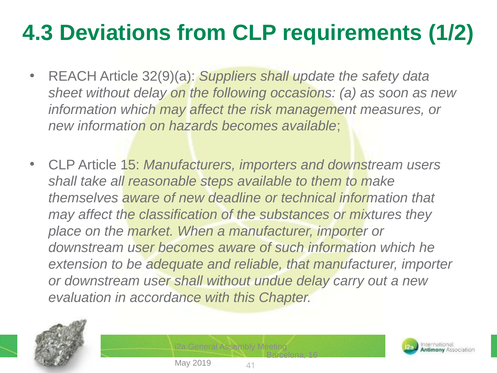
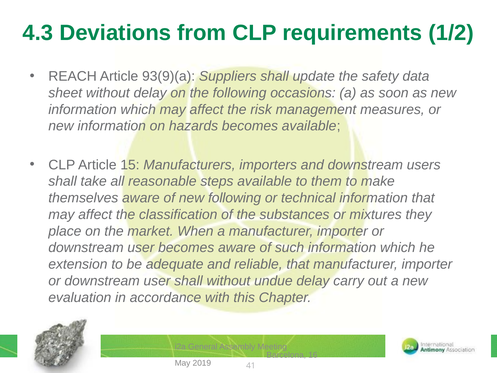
32(9)(a: 32(9)(a -> 93(9)(a (169, 76)
new deadline: deadline -> following (235, 198)
